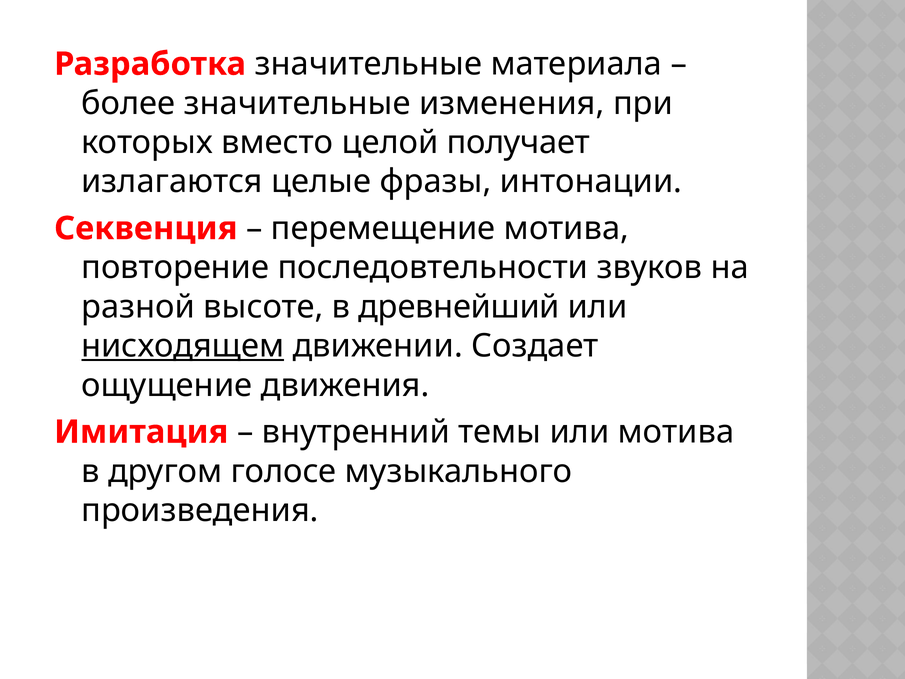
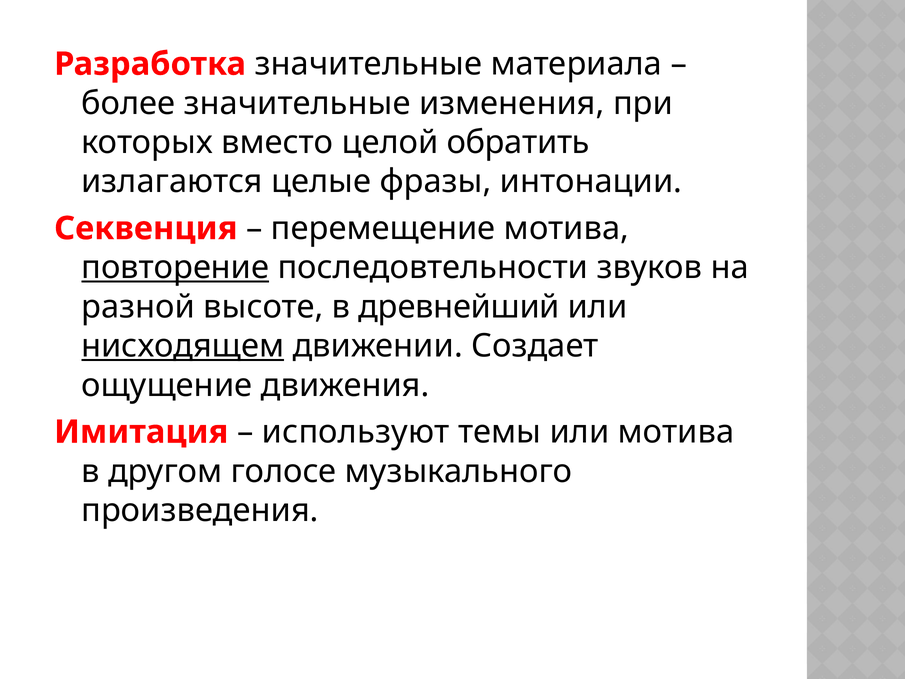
получает: получает -> обратить (518, 142)
повторение underline: none -> present (175, 268)
внутренний: внутренний -> используют (356, 432)
